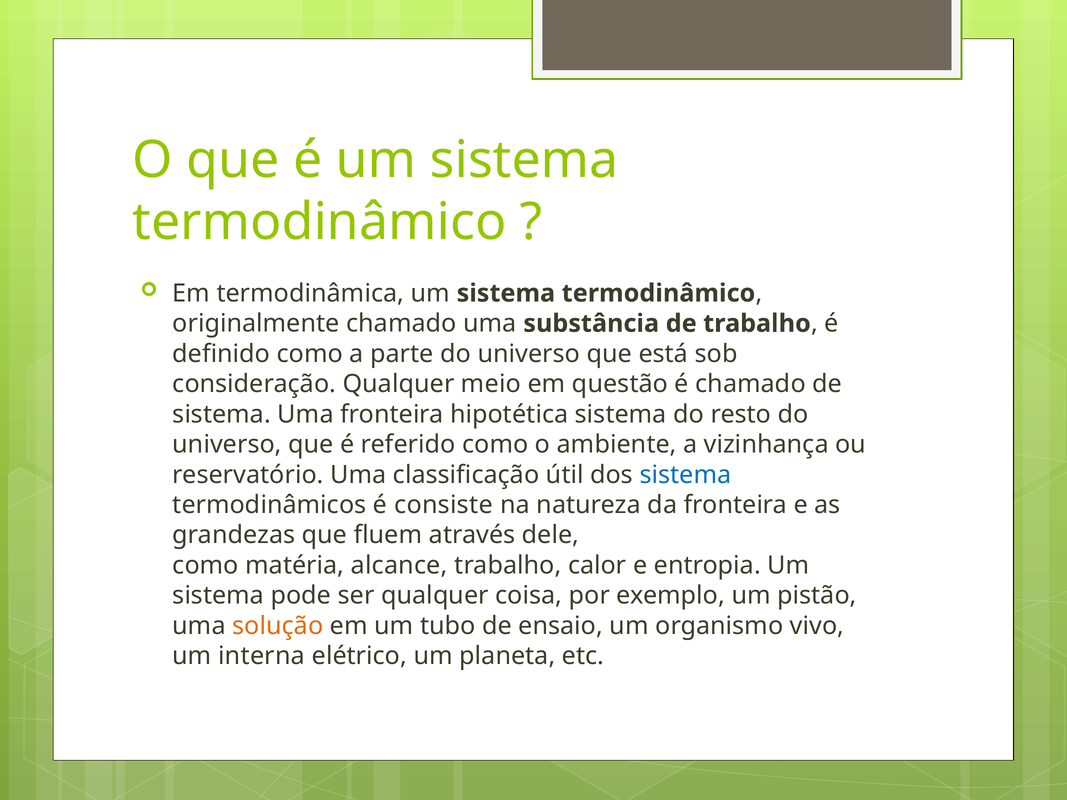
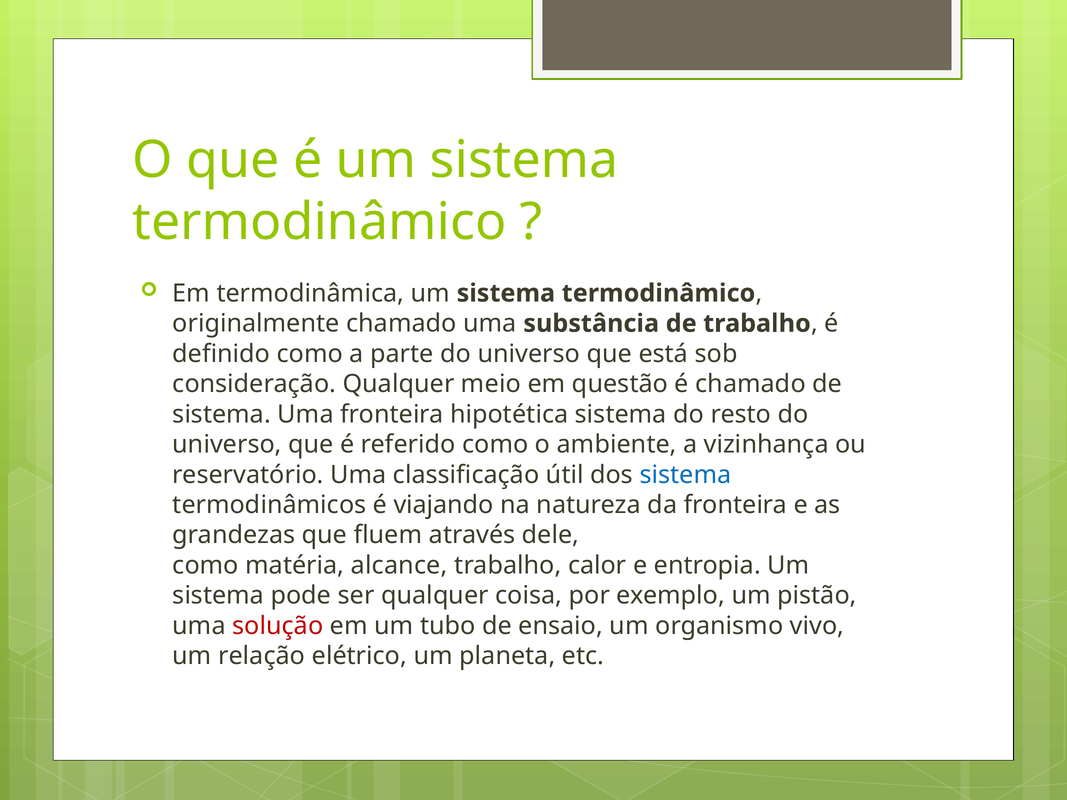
consiste: consiste -> viajando (444, 505)
solução colour: orange -> red (278, 626)
interna: interna -> relação (262, 656)
